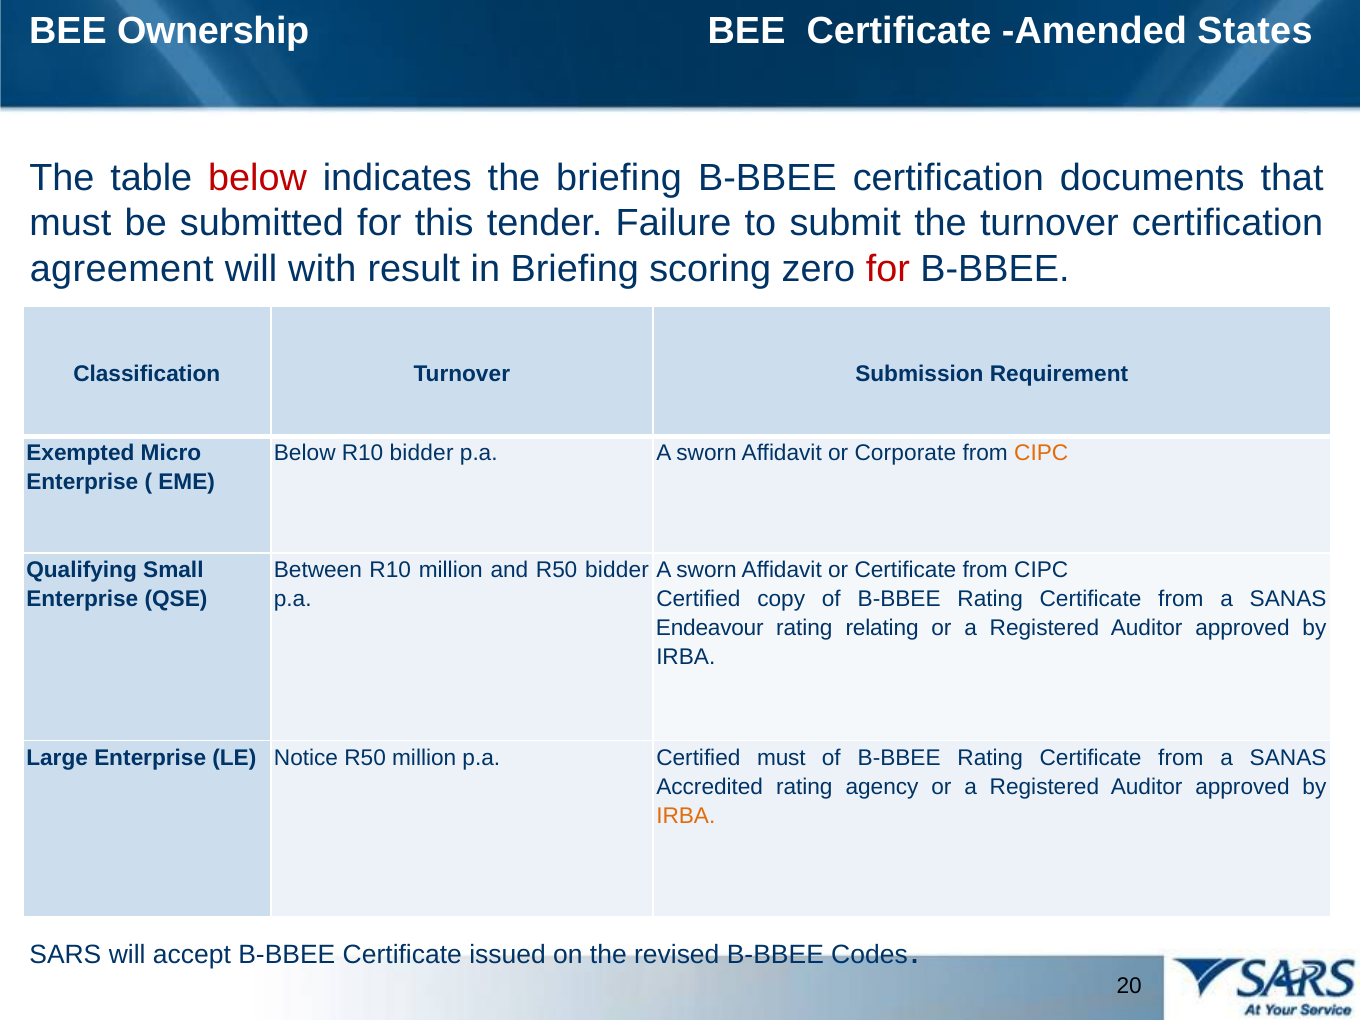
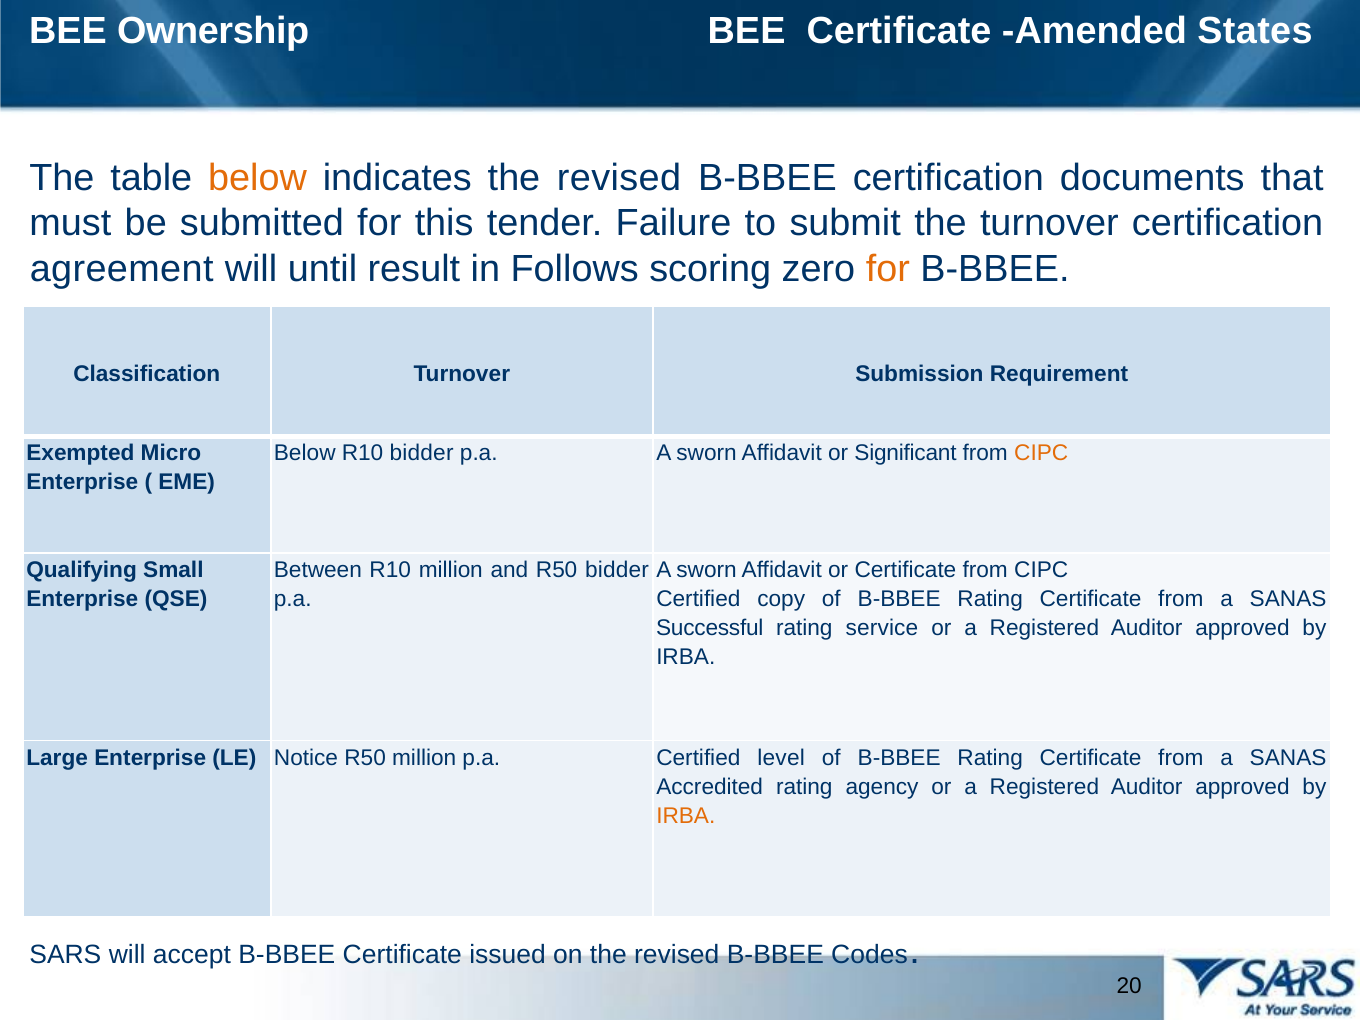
below colour: red -> orange (257, 178)
indicates the briefing: briefing -> revised (619, 178)
with: with -> until (322, 269)
in Briefing: Briefing -> Follows (575, 269)
for colour: red -> orange (888, 269)
Corporate: Corporate -> Significant (906, 453)
Endeavour: Endeavour -> Successful (710, 628)
relating: relating -> service (882, 628)
Certified must: must -> level (781, 758)
